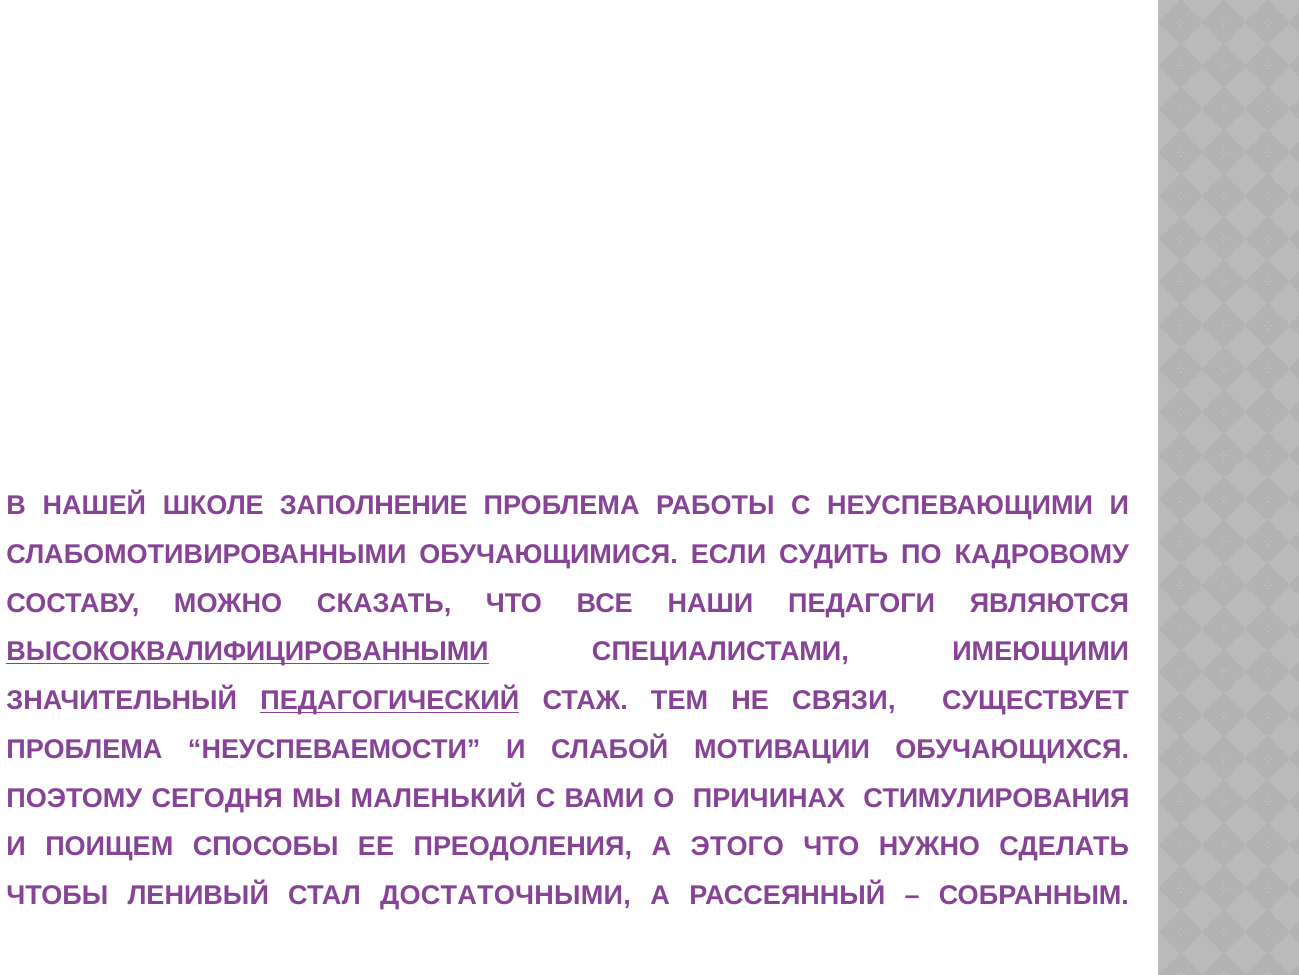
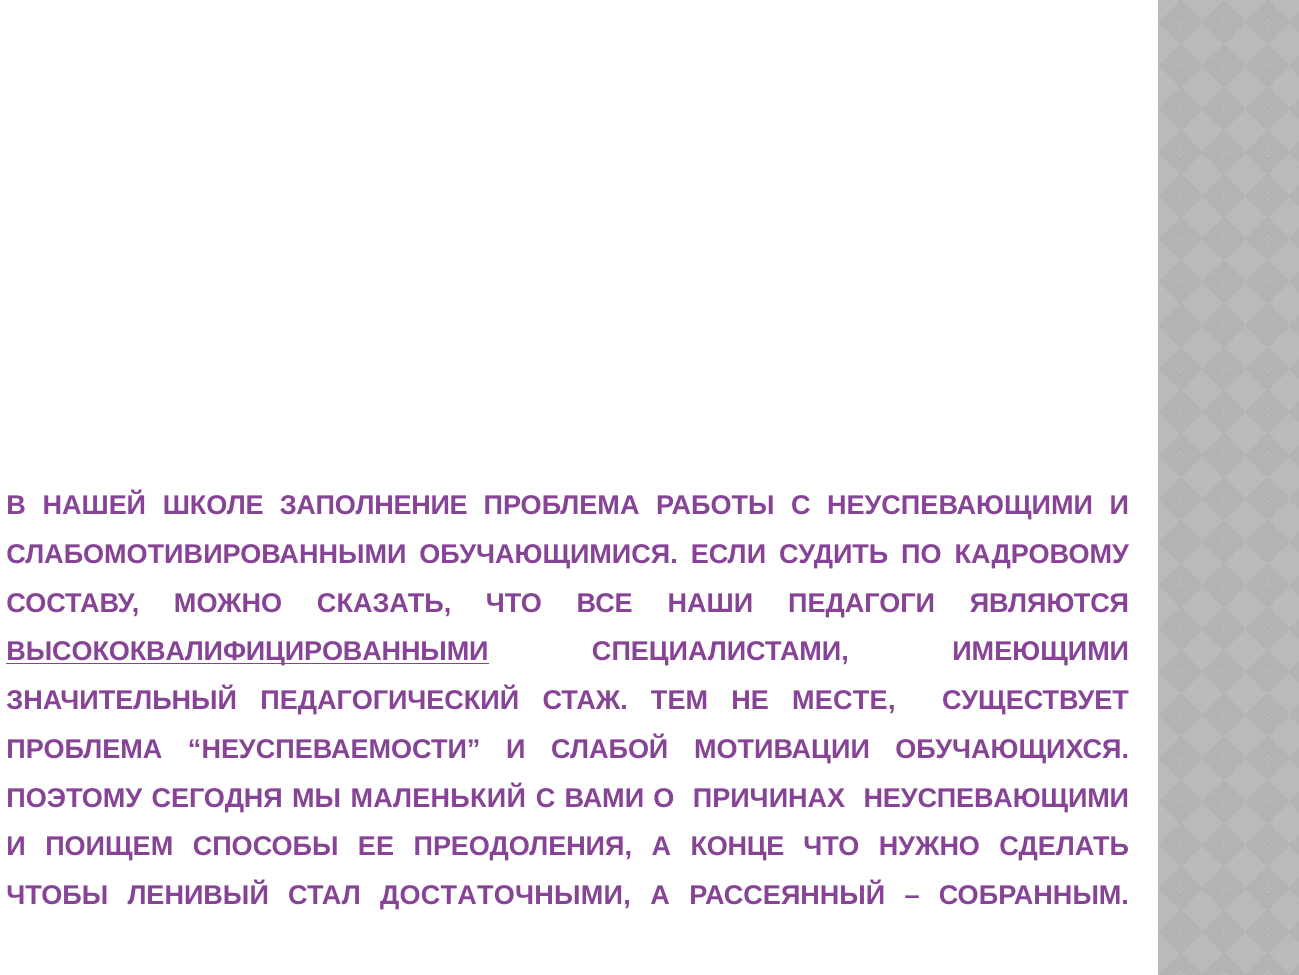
ПЕДАГОГИЧЕСКИЙ underline: present -> none (390, 700)
СВЯЗИ: СВЯЗИ -> МЕСТЕ (844, 700)
ПРИЧИНАХ СТИМУЛИРОВАНИЯ: СТИМУЛИРОВАНИЯ -> НЕУСПЕВАЮЩИМИ (996, 798)
ЭТОГО: ЭТОГО -> КОНЦЕ (738, 846)
